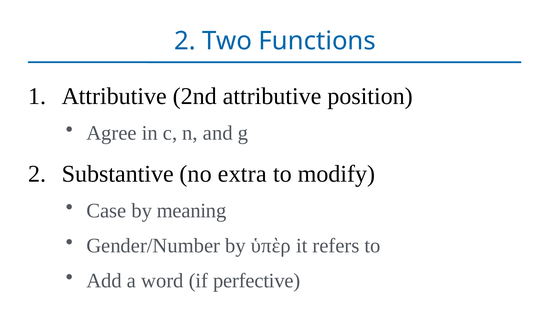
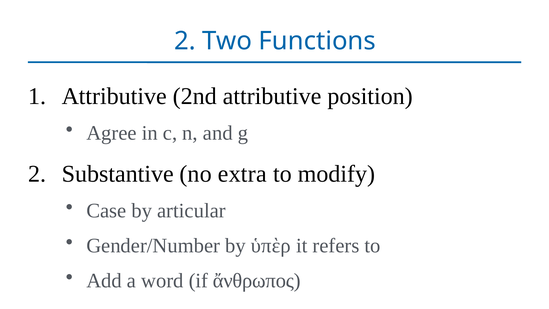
meaning: meaning -> articular (191, 211)
perfective: perfective -> ἄνθρωπος (257, 281)
